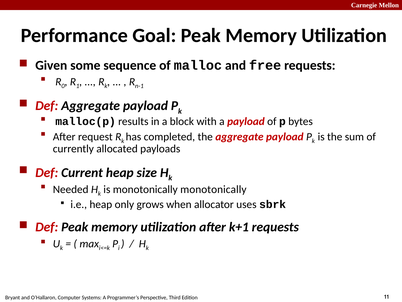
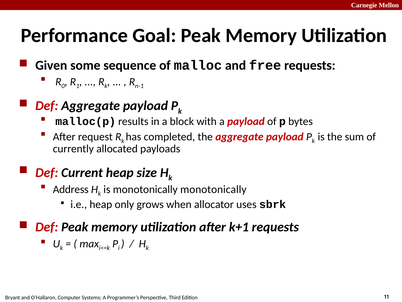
Needed: Needed -> Address (71, 189)
